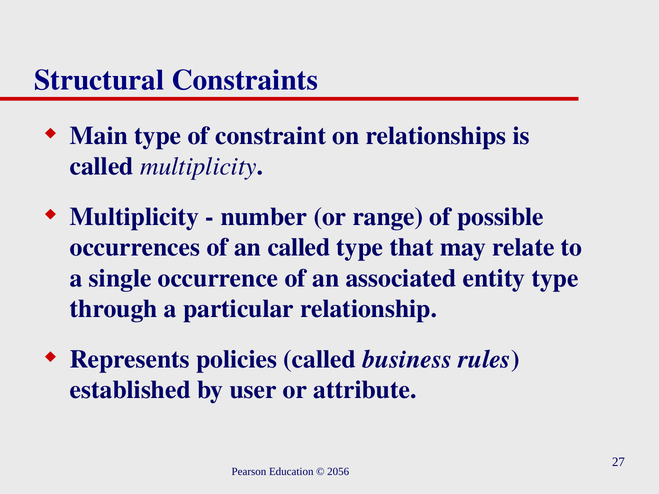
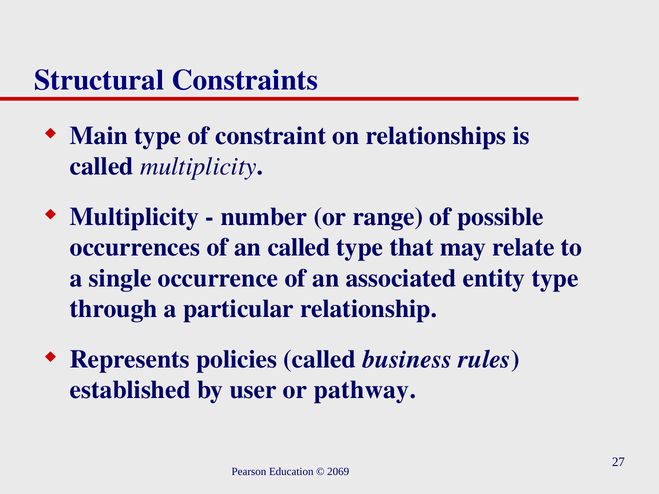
attribute: attribute -> pathway (365, 390)
2056: 2056 -> 2069 (338, 472)
